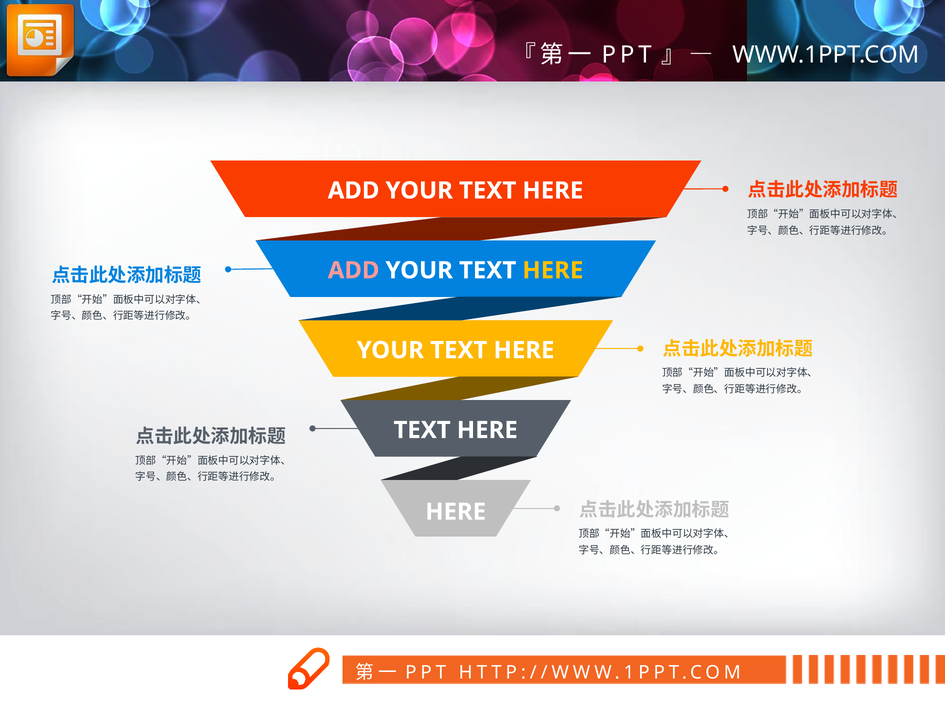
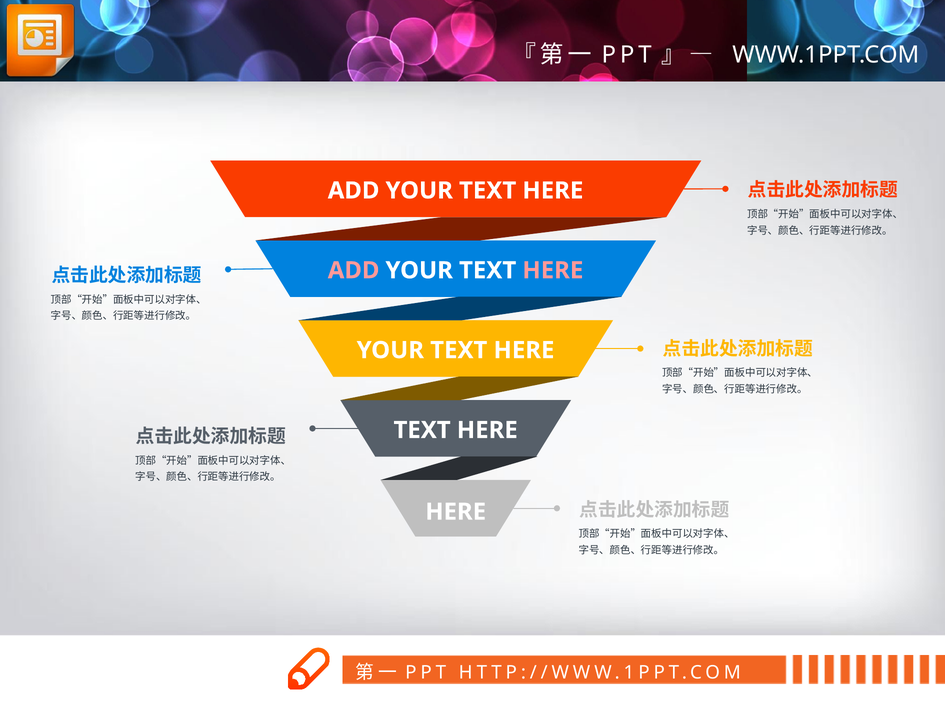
HERE colour: yellow -> pink (553, 271)
